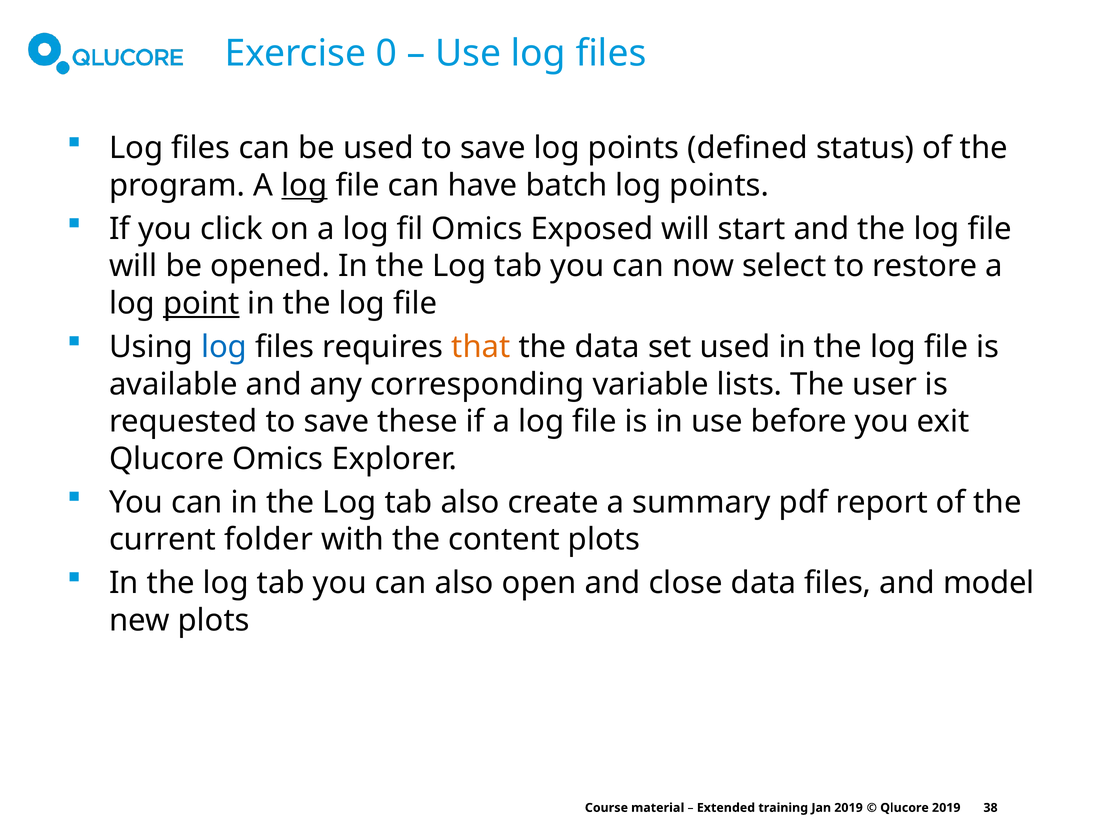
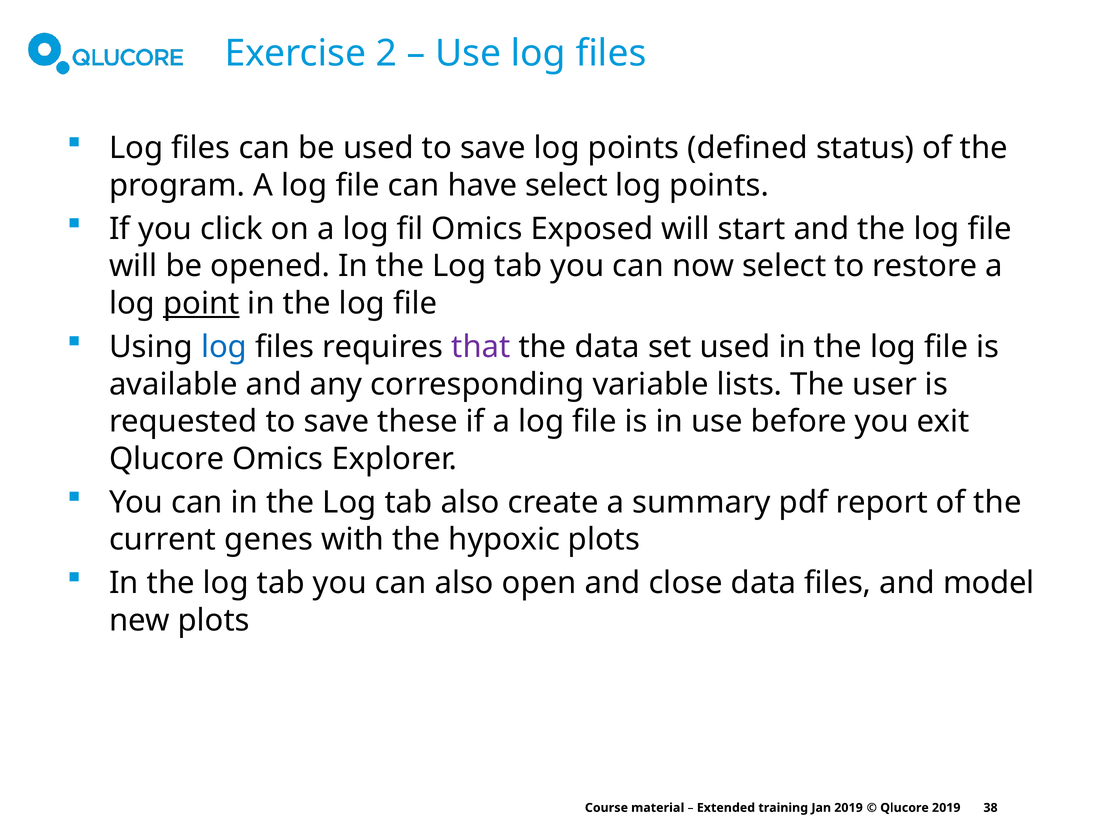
0: 0 -> 2 (386, 53)
log underline: present -> none (304, 185)
have batch: batch -> select (567, 185)
that colour: orange -> purple (481, 347)
folder: folder -> genes (269, 539)
content: content -> hypoxic (504, 539)
